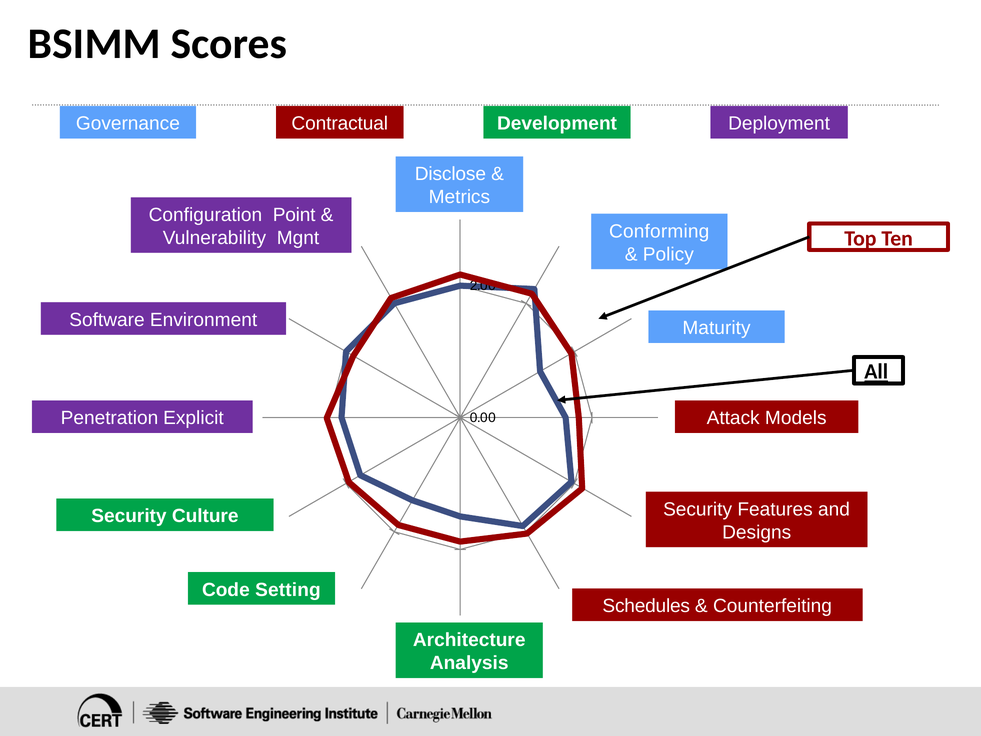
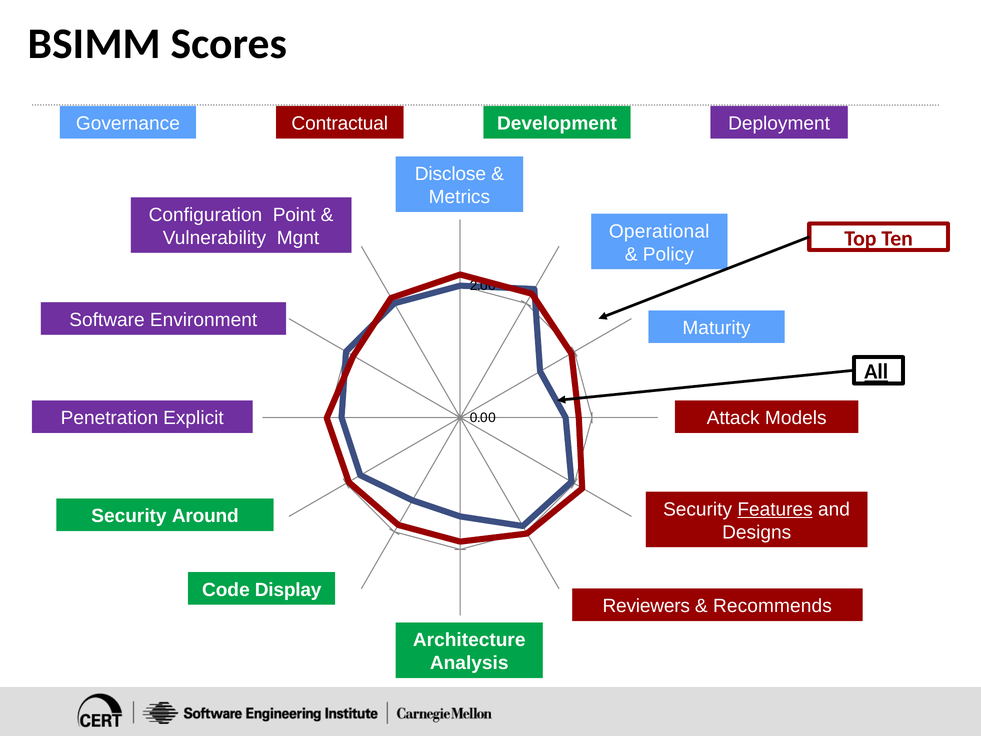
Conforming: Conforming -> Operational (659, 231)
Features underline: none -> present (775, 509)
Culture: Culture -> Around (205, 516)
Setting: Setting -> Display (288, 590)
Schedules: Schedules -> Reviewers (646, 606)
Counterfeiting: Counterfeiting -> Recommends (772, 606)
